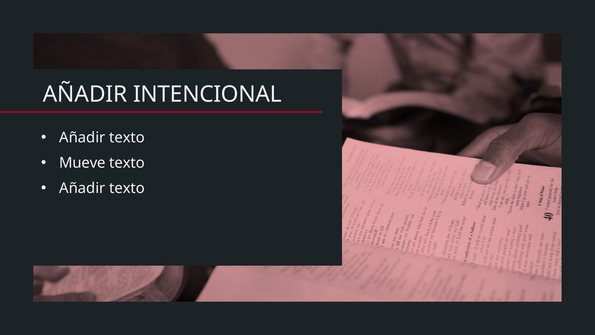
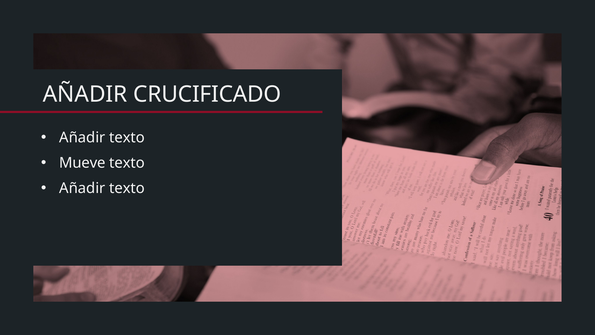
INTENCIONAL: INTENCIONAL -> CRUCIFICADO (207, 94)
